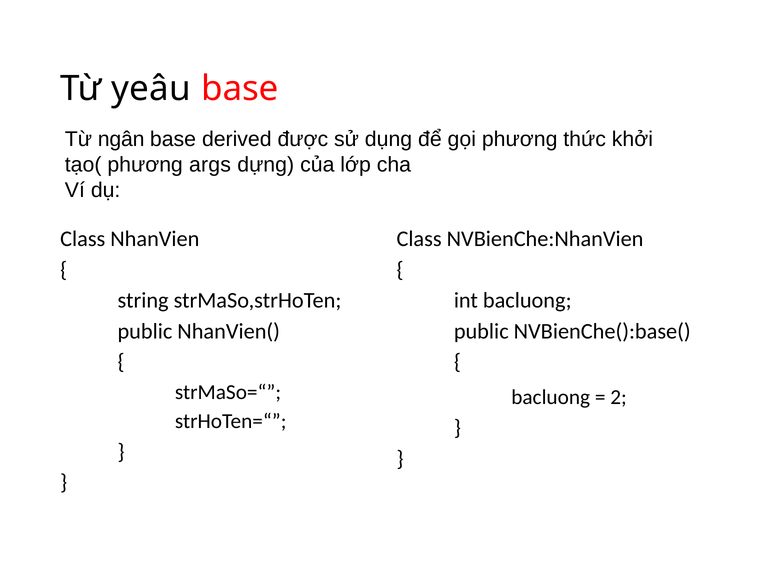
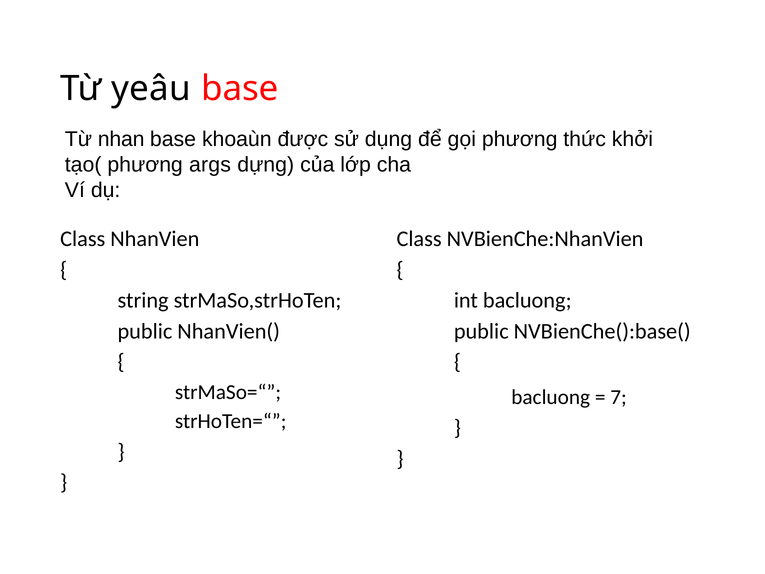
ngân: ngân -> nhan (121, 139)
derived: derived -> khoaùn (237, 139)
2: 2 -> 7 (619, 397)
